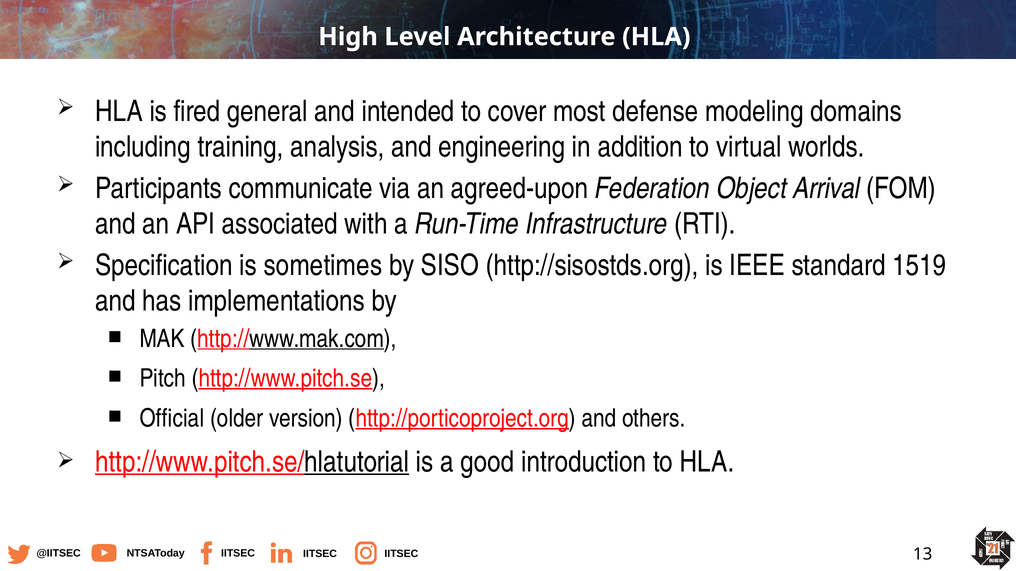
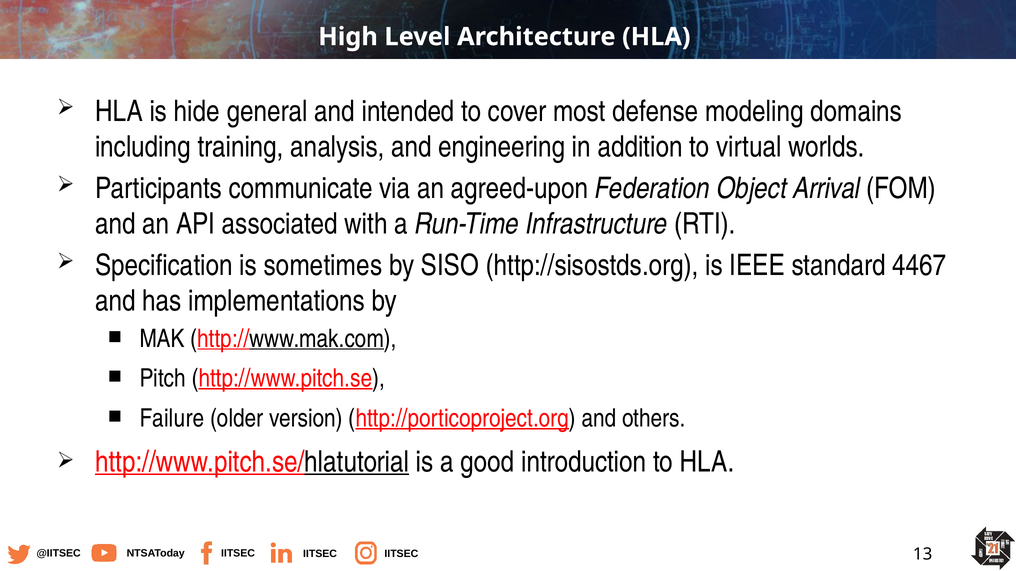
fired: fired -> hide (197, 111)
1519: 1519 -> 4467 (919, 266)
Official: Official -> Failure (172, 419)
